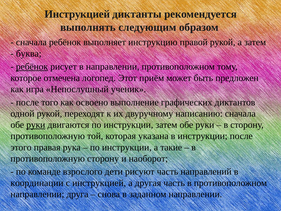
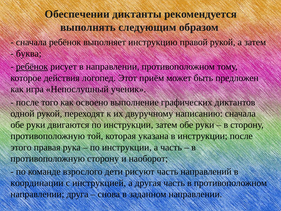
Инструкцией: Инструкцией -> Обеспечении (77, 14)
отмечена: отмечена -> действия (62, 78)
руки underline: present -> none (36, 125)
а такие: такие -> часть (171, 147)
